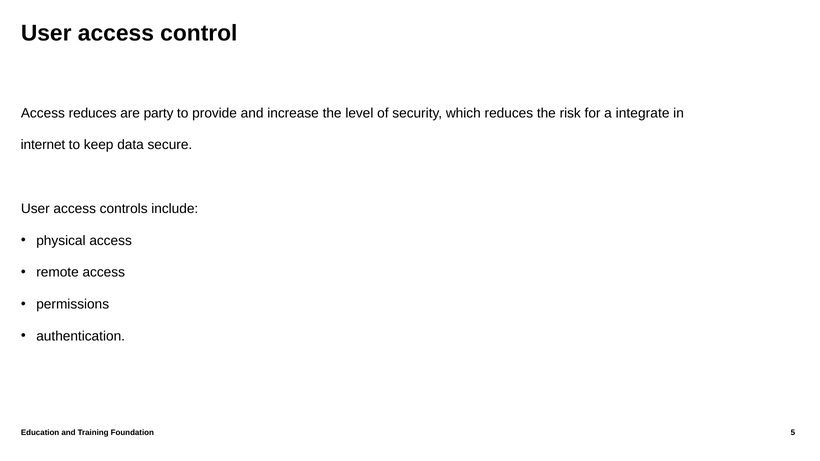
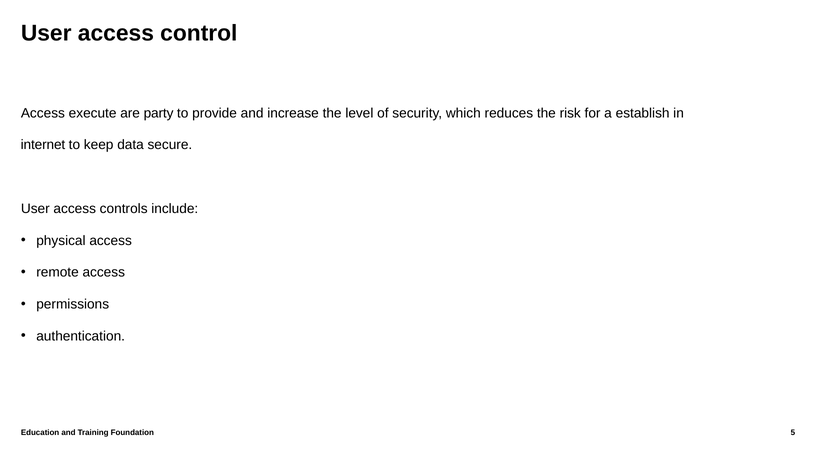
Access reduces: reduces -> execute (93, 113)
integrate: integrate -> establish (643, 113)
